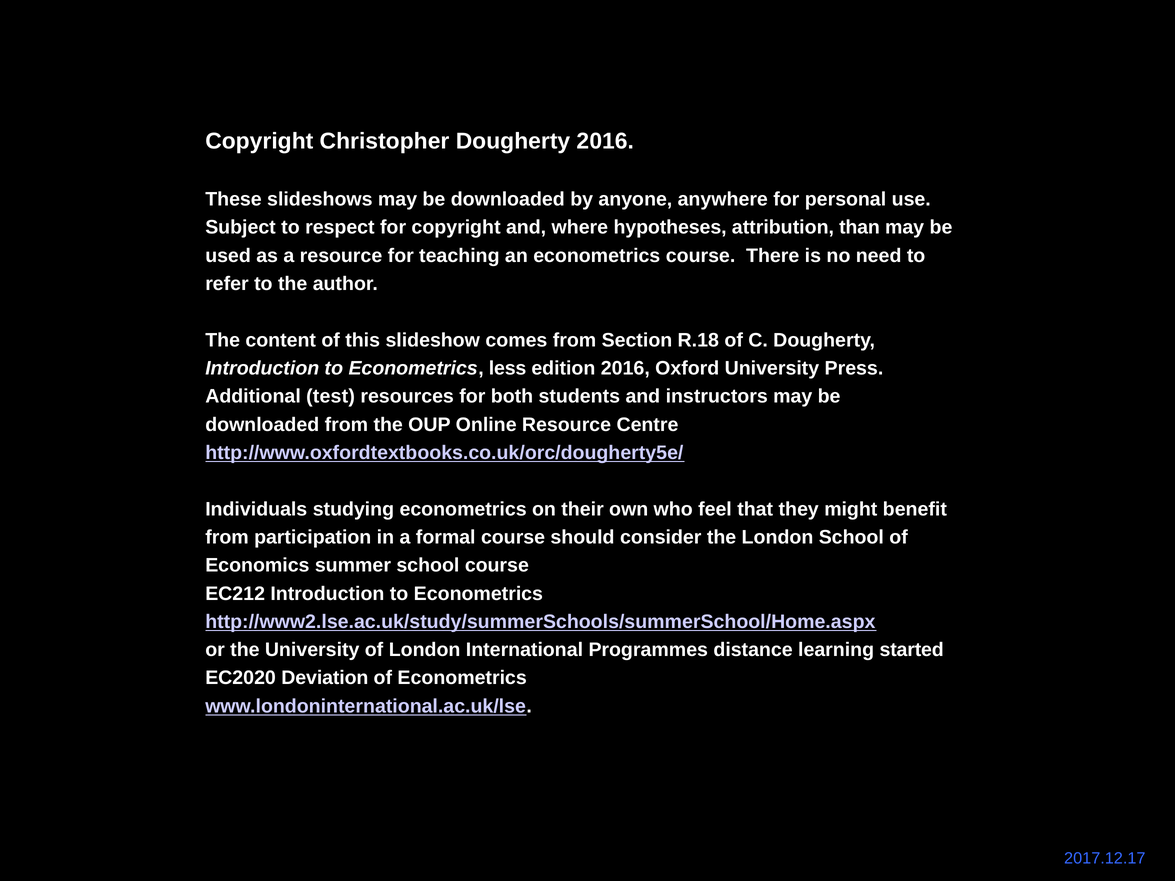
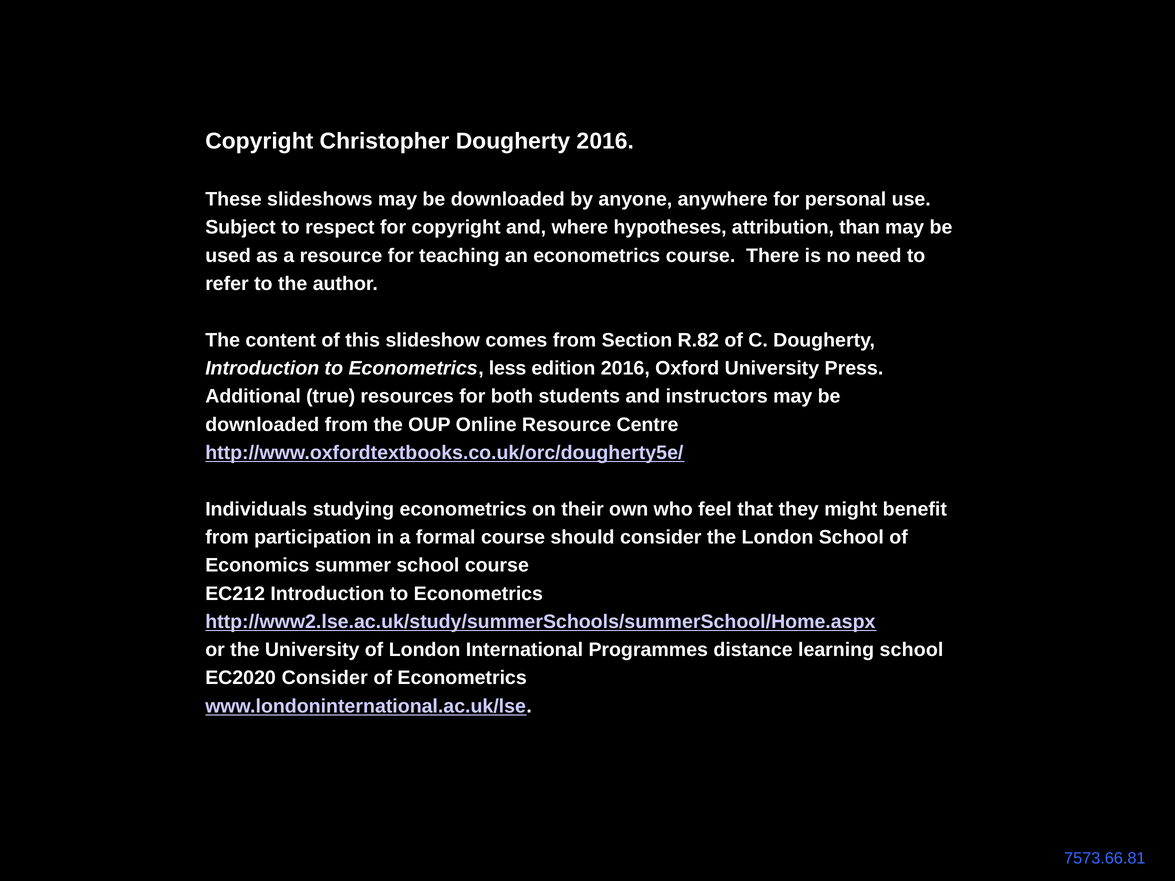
R.18: R.18 -> R.82 (698, 340)
test: test -> true (331, 397)
learning started: started -> school (911, 650)
EC2020 Deviation: Deviation -> Consider (325, 678)
2017.12.17: 2017.12.17 -> 7573.66.81 (1105, 859)
